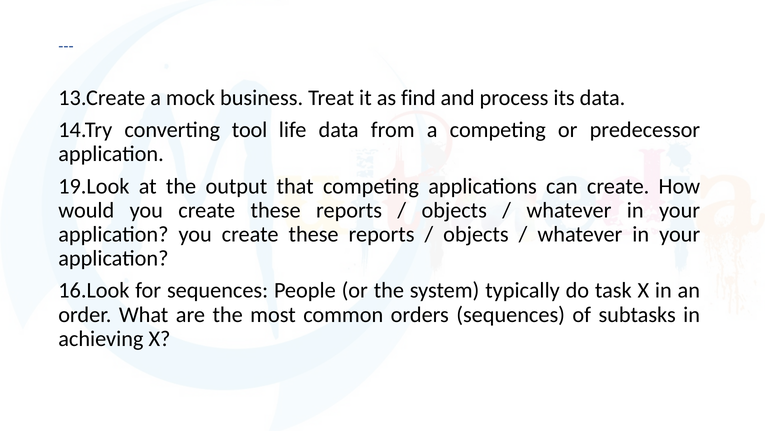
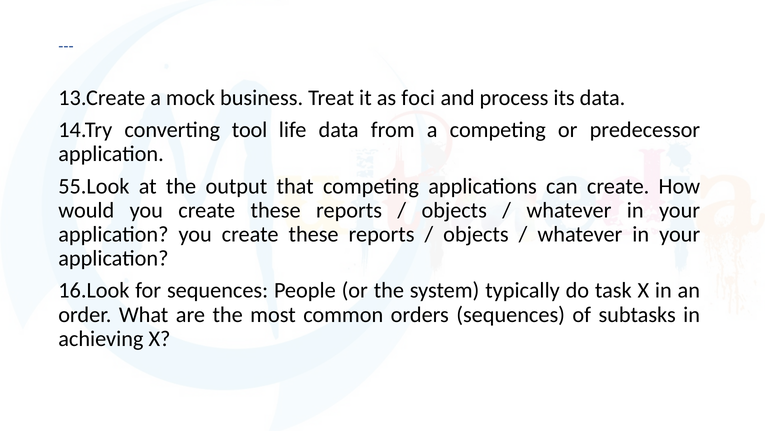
find: find -> foci (418, 98)
19.Look: 19.Look -> 55.Look (94, 186)
